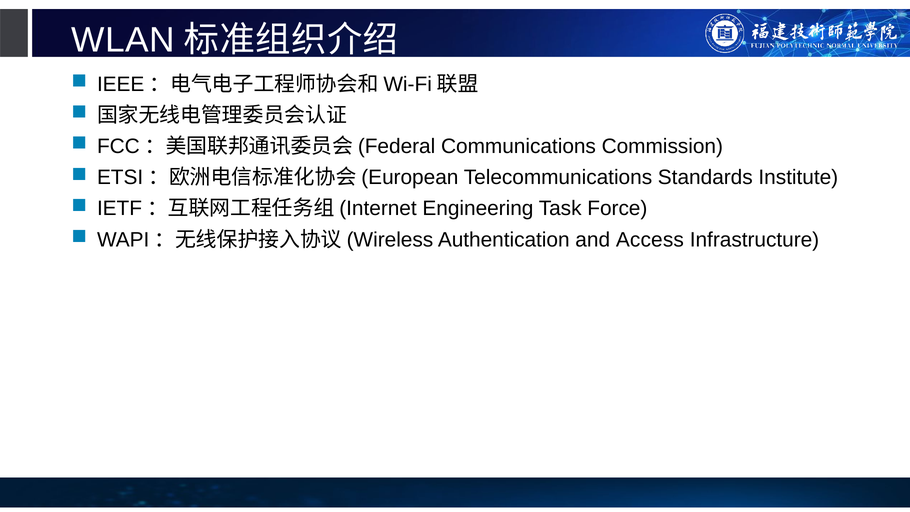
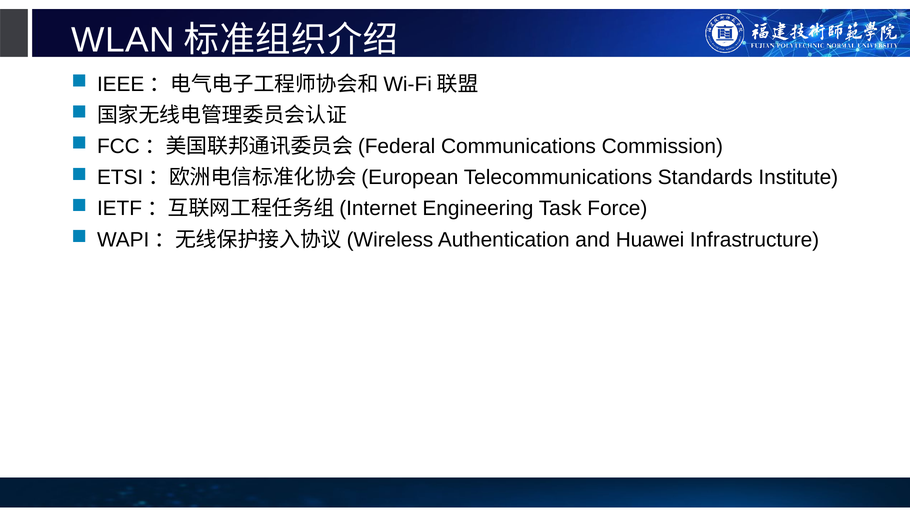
Access: Access -> Huawei (650, 240)
